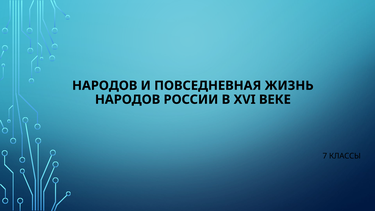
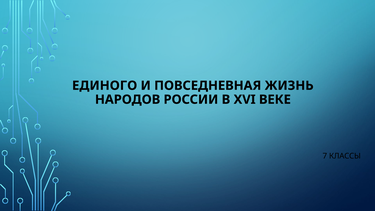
НАРОДОВ: НАРОДОВ -> ЕДИНОГО (105, 86)
